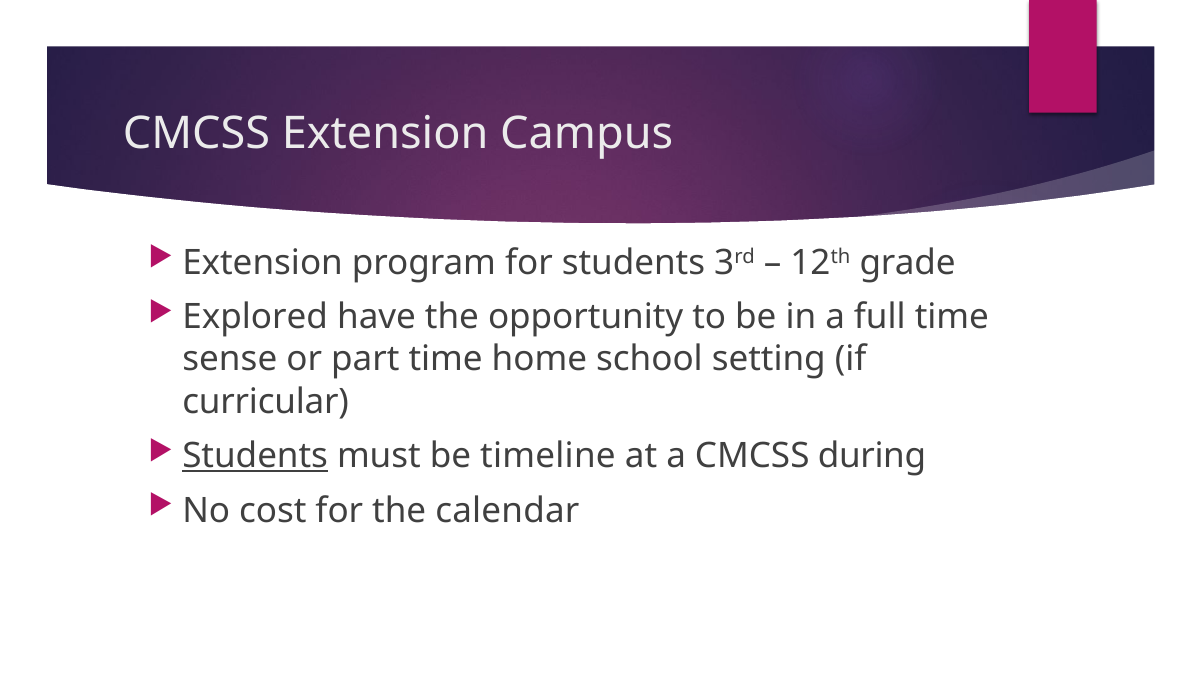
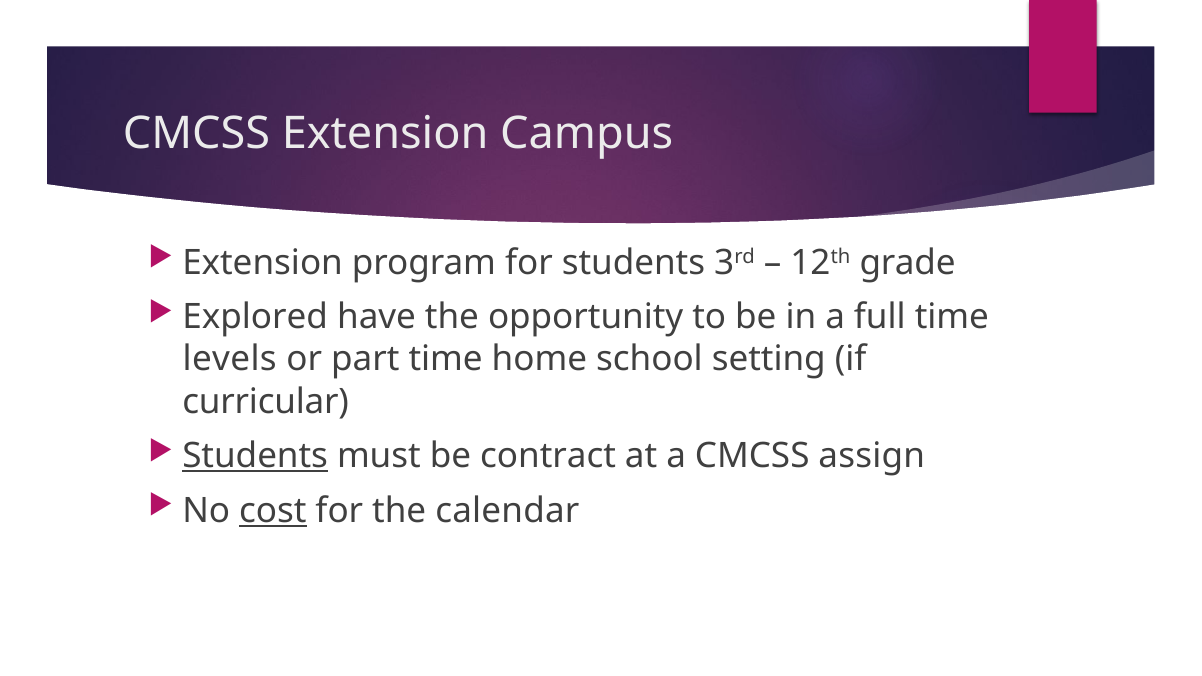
sense: sense -> levels (230, 359)
timeline: timeline -> contract (548, 456)
during: during -> assign (872, 456)
cost underline: none -> present (273, 511)
